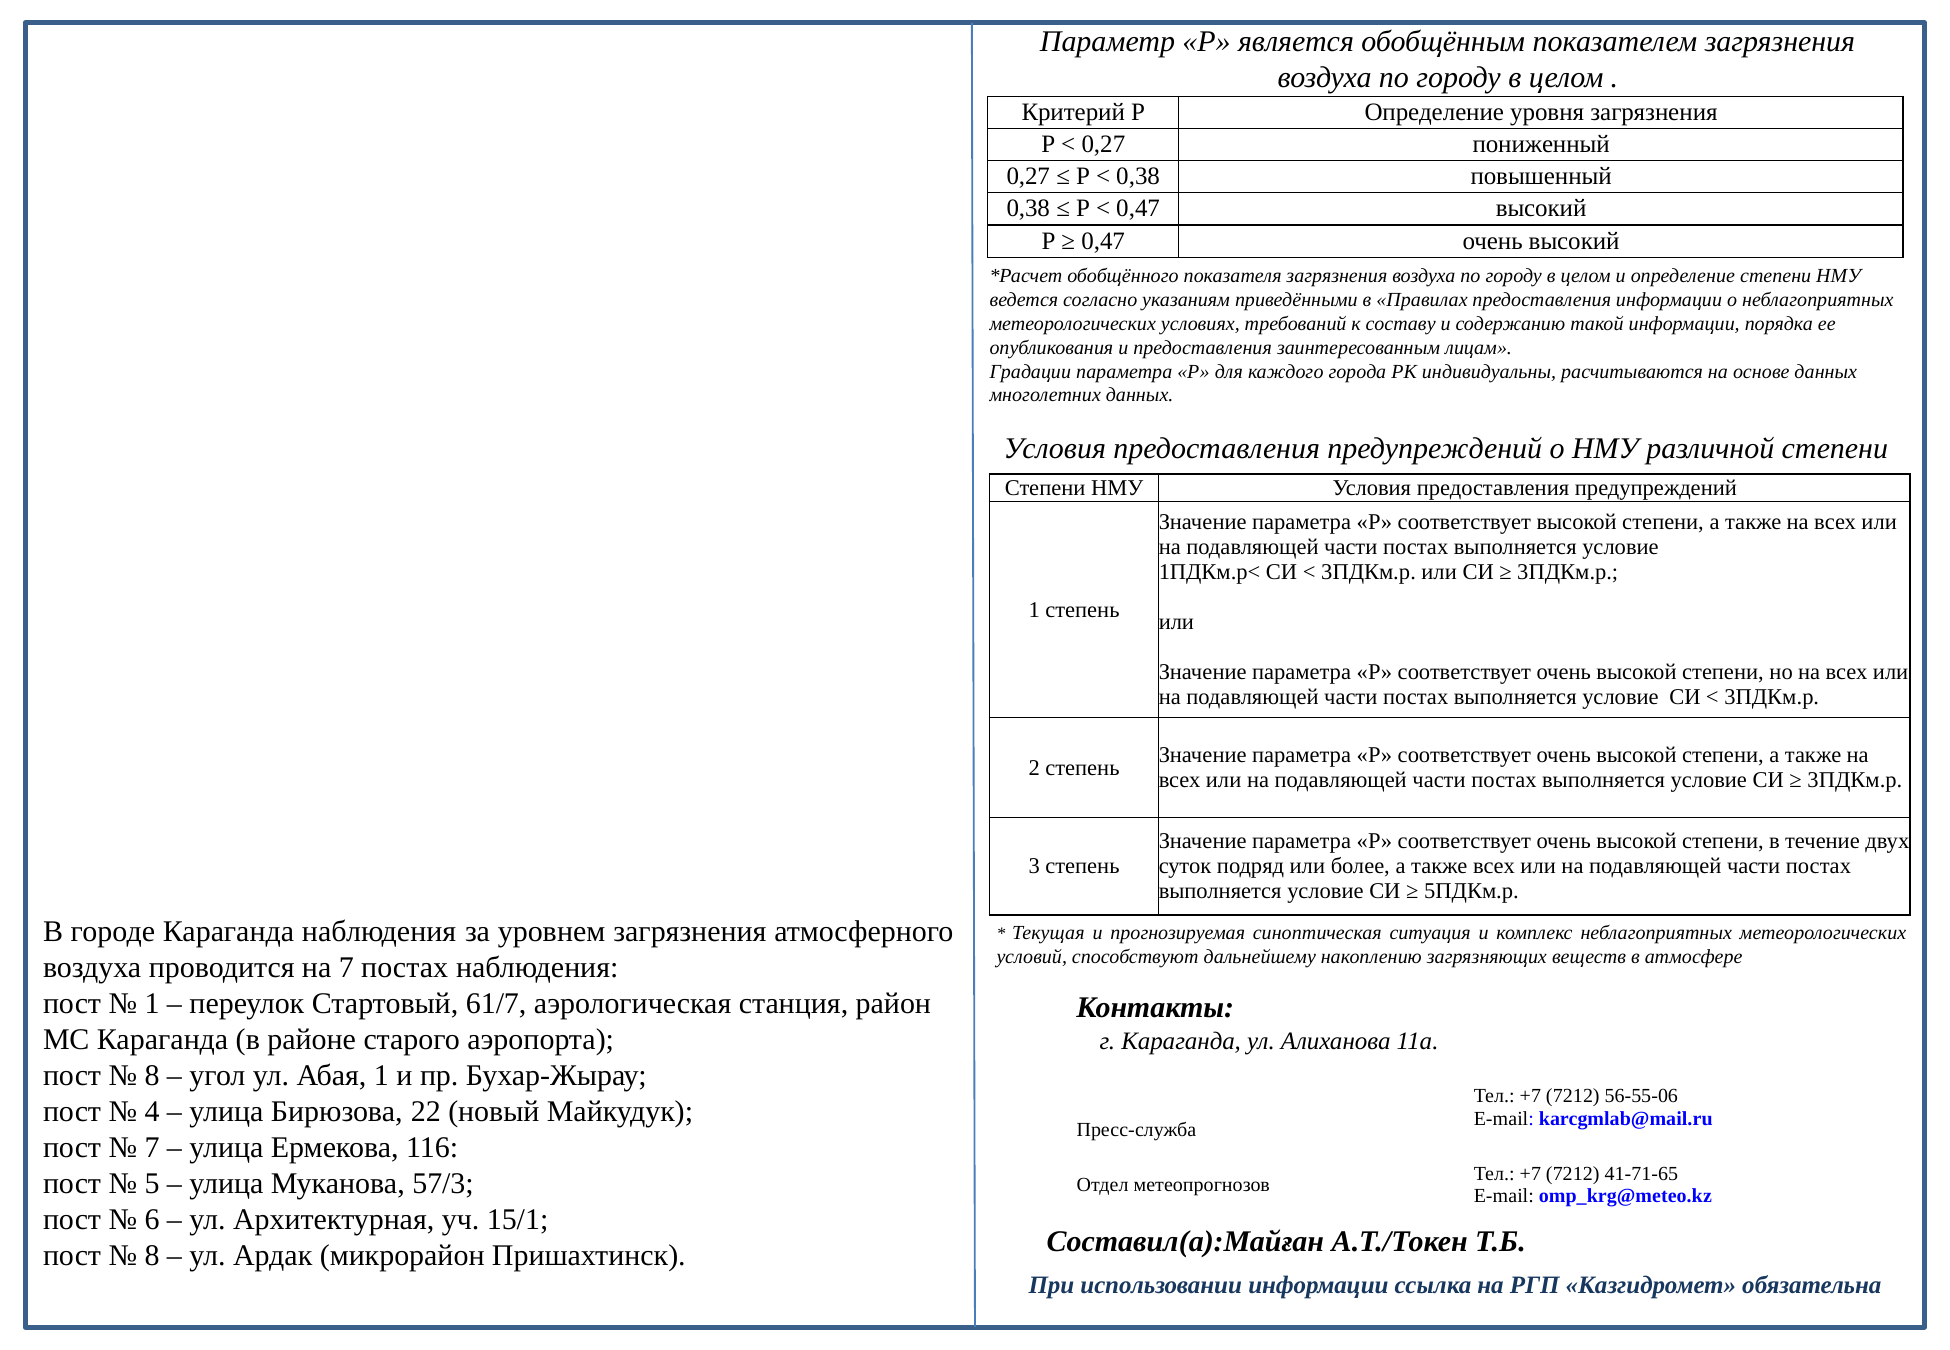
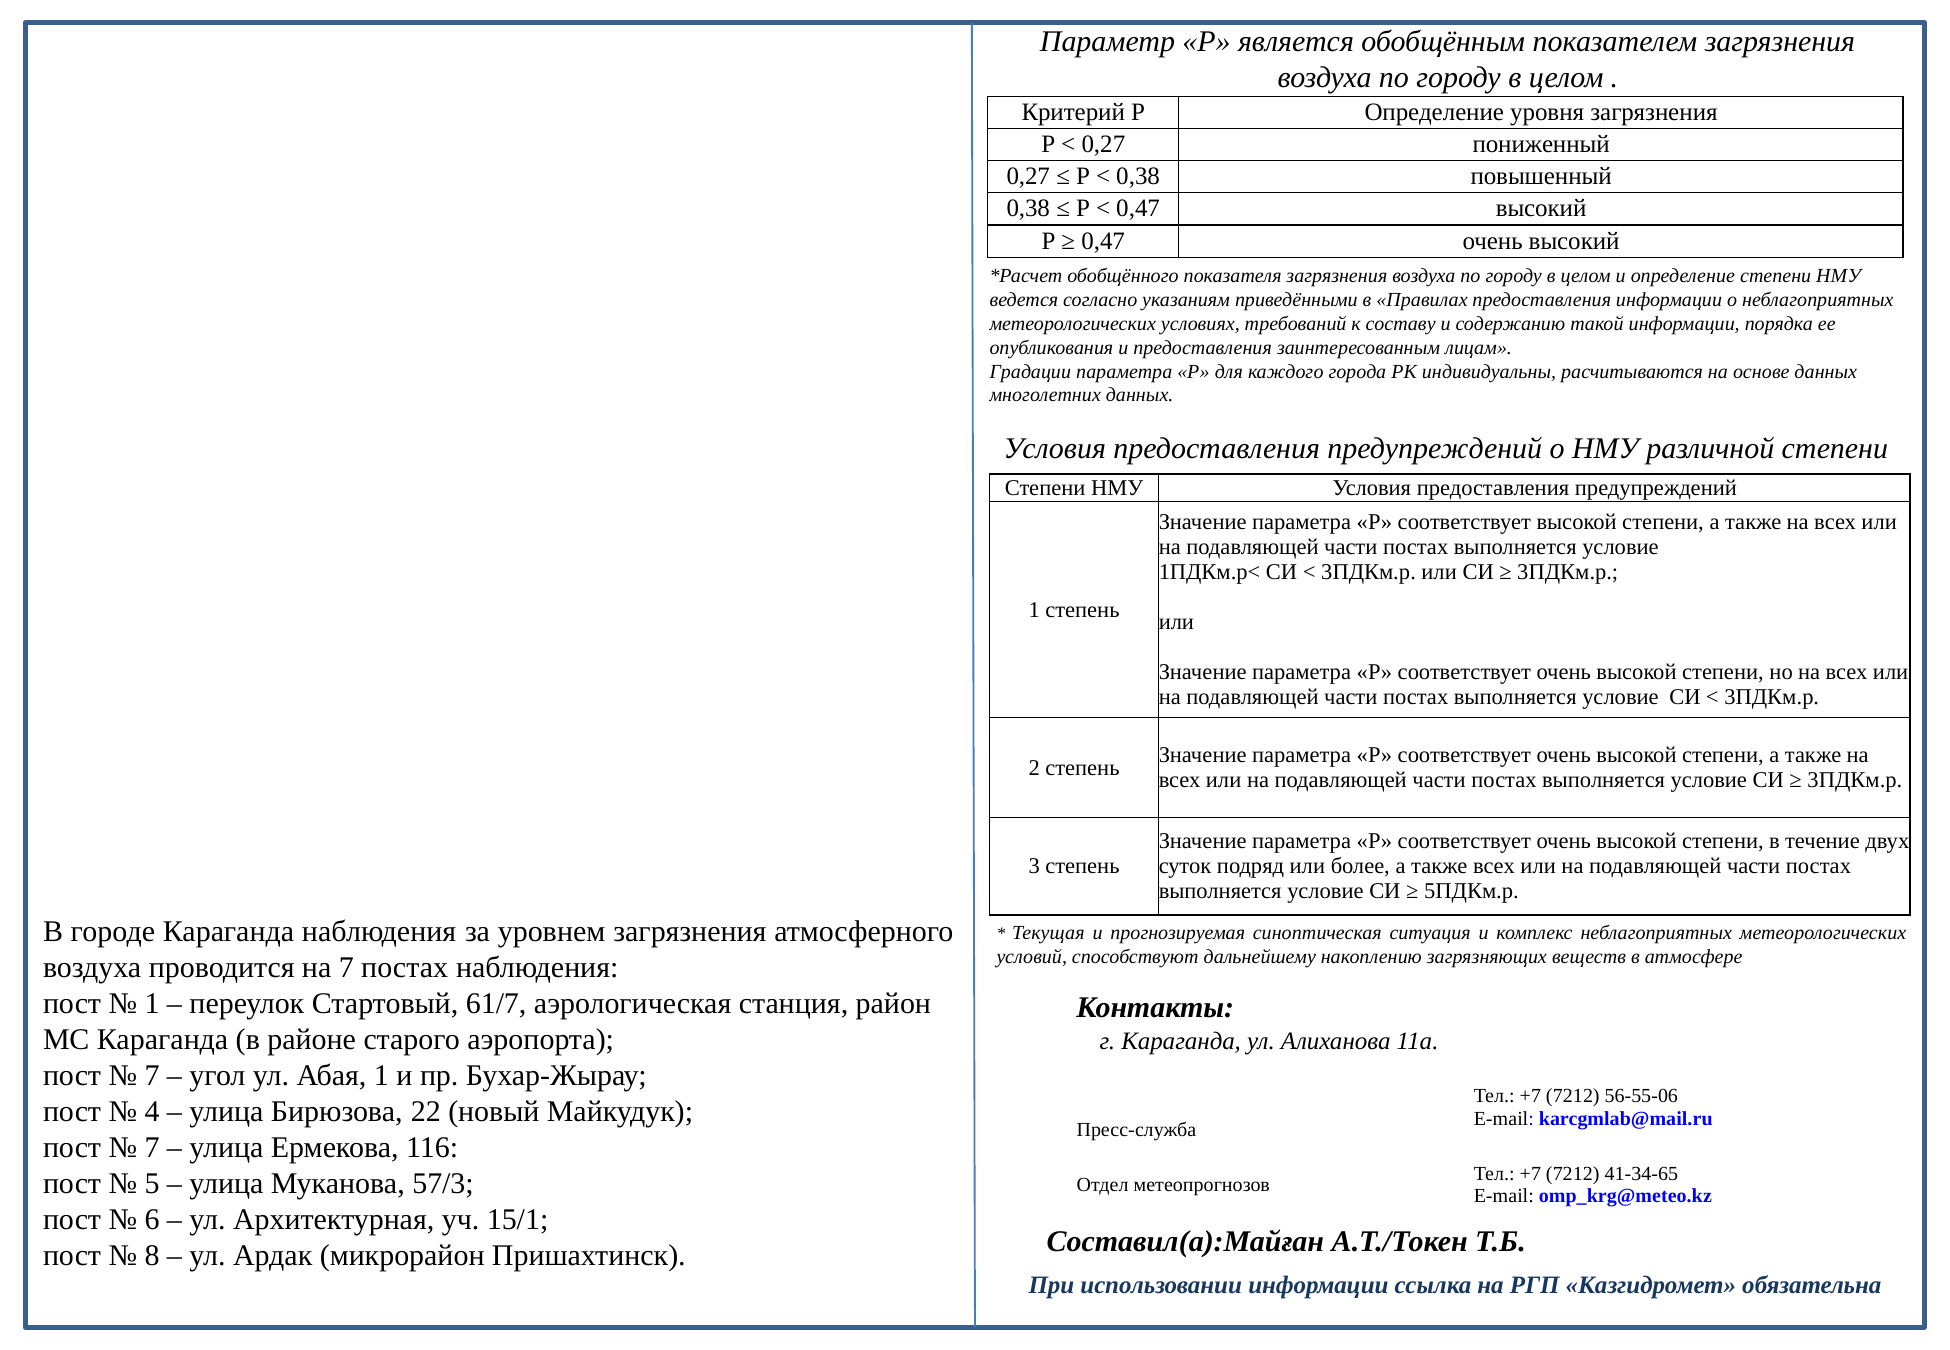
8: 8 -> 7 (152, 1076)
41-71-65: 41-71-65 -> 41-34-65 (1641, 1174)
